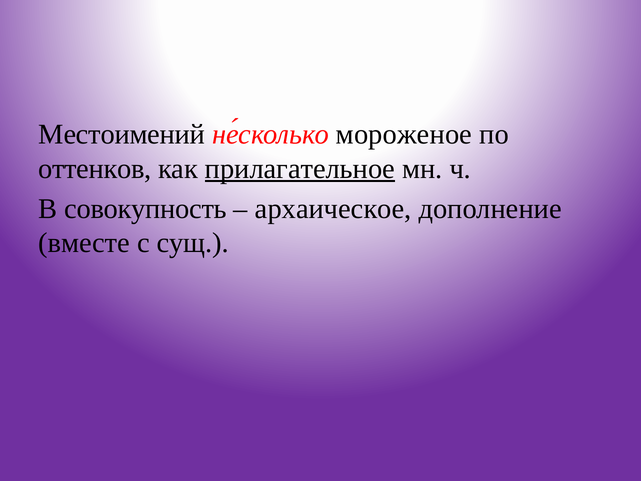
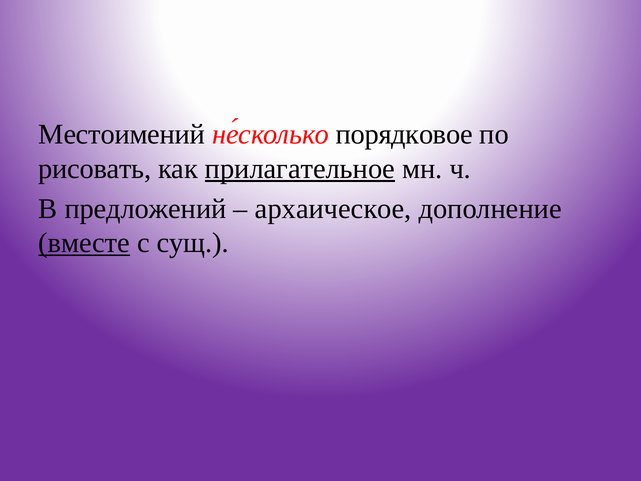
мороженое: мороженое -> порядковое (404, 134)
оттенков: оттенков -> рисовать (95, 169)
совокупность: совокупность -> предложений (145, 209)
вместе underline: none -> present (84, 243)
